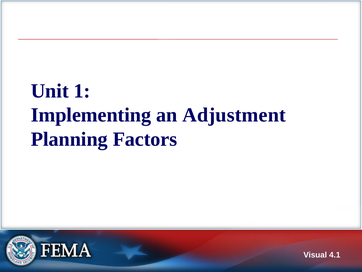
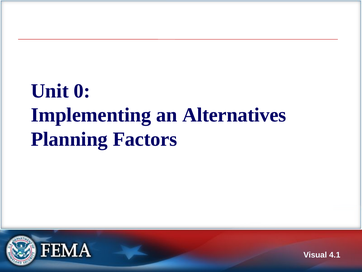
1: 1 -> 0 (82, 91)
Adjustment: Adjustment -> Alternatives (234, 115)
